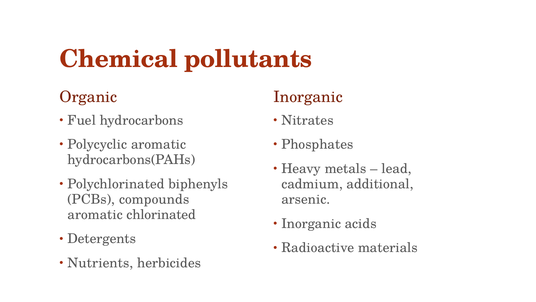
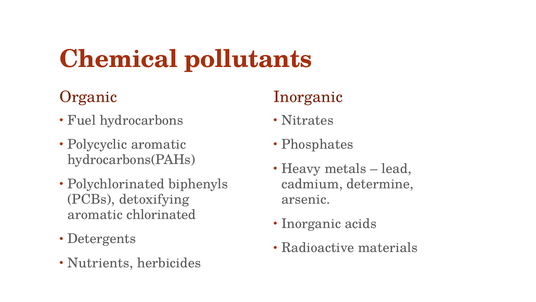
additional: additional -> determine (380, 184)
compounds: compounds -> detoxifying (154, 199)
